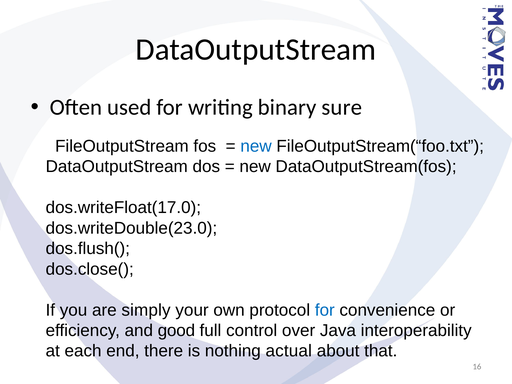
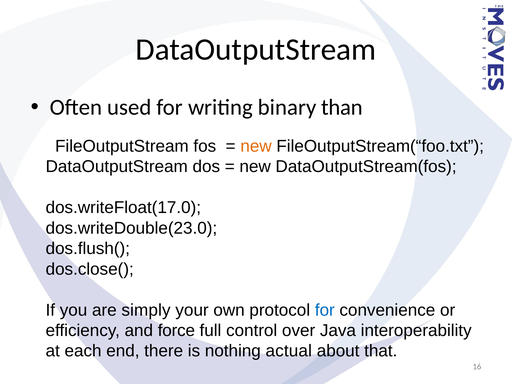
sure: sure -> than (342, 107)
new colour: blue -> orange (256, 146)
good: good -> force (176, 331)
